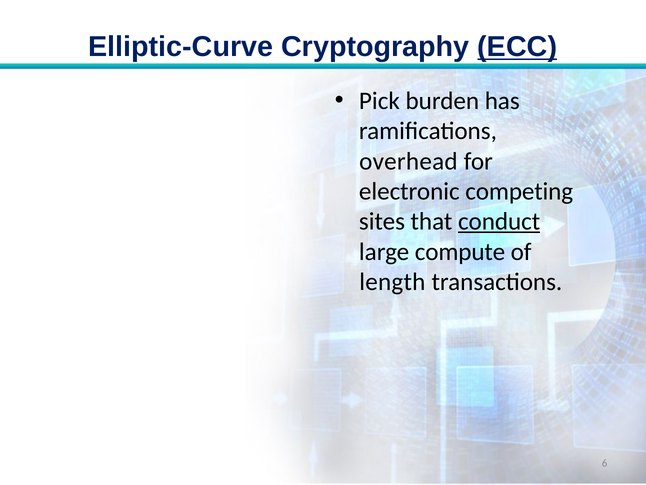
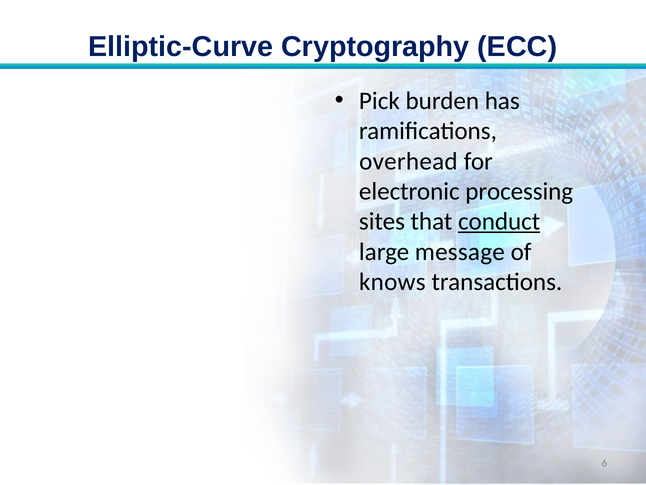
ECC underline: present -> none (517, 47)
competing: competing -> processing (519, 191)
compute: compute -> message (460, 252)
length: length -> knows (392, 282)
